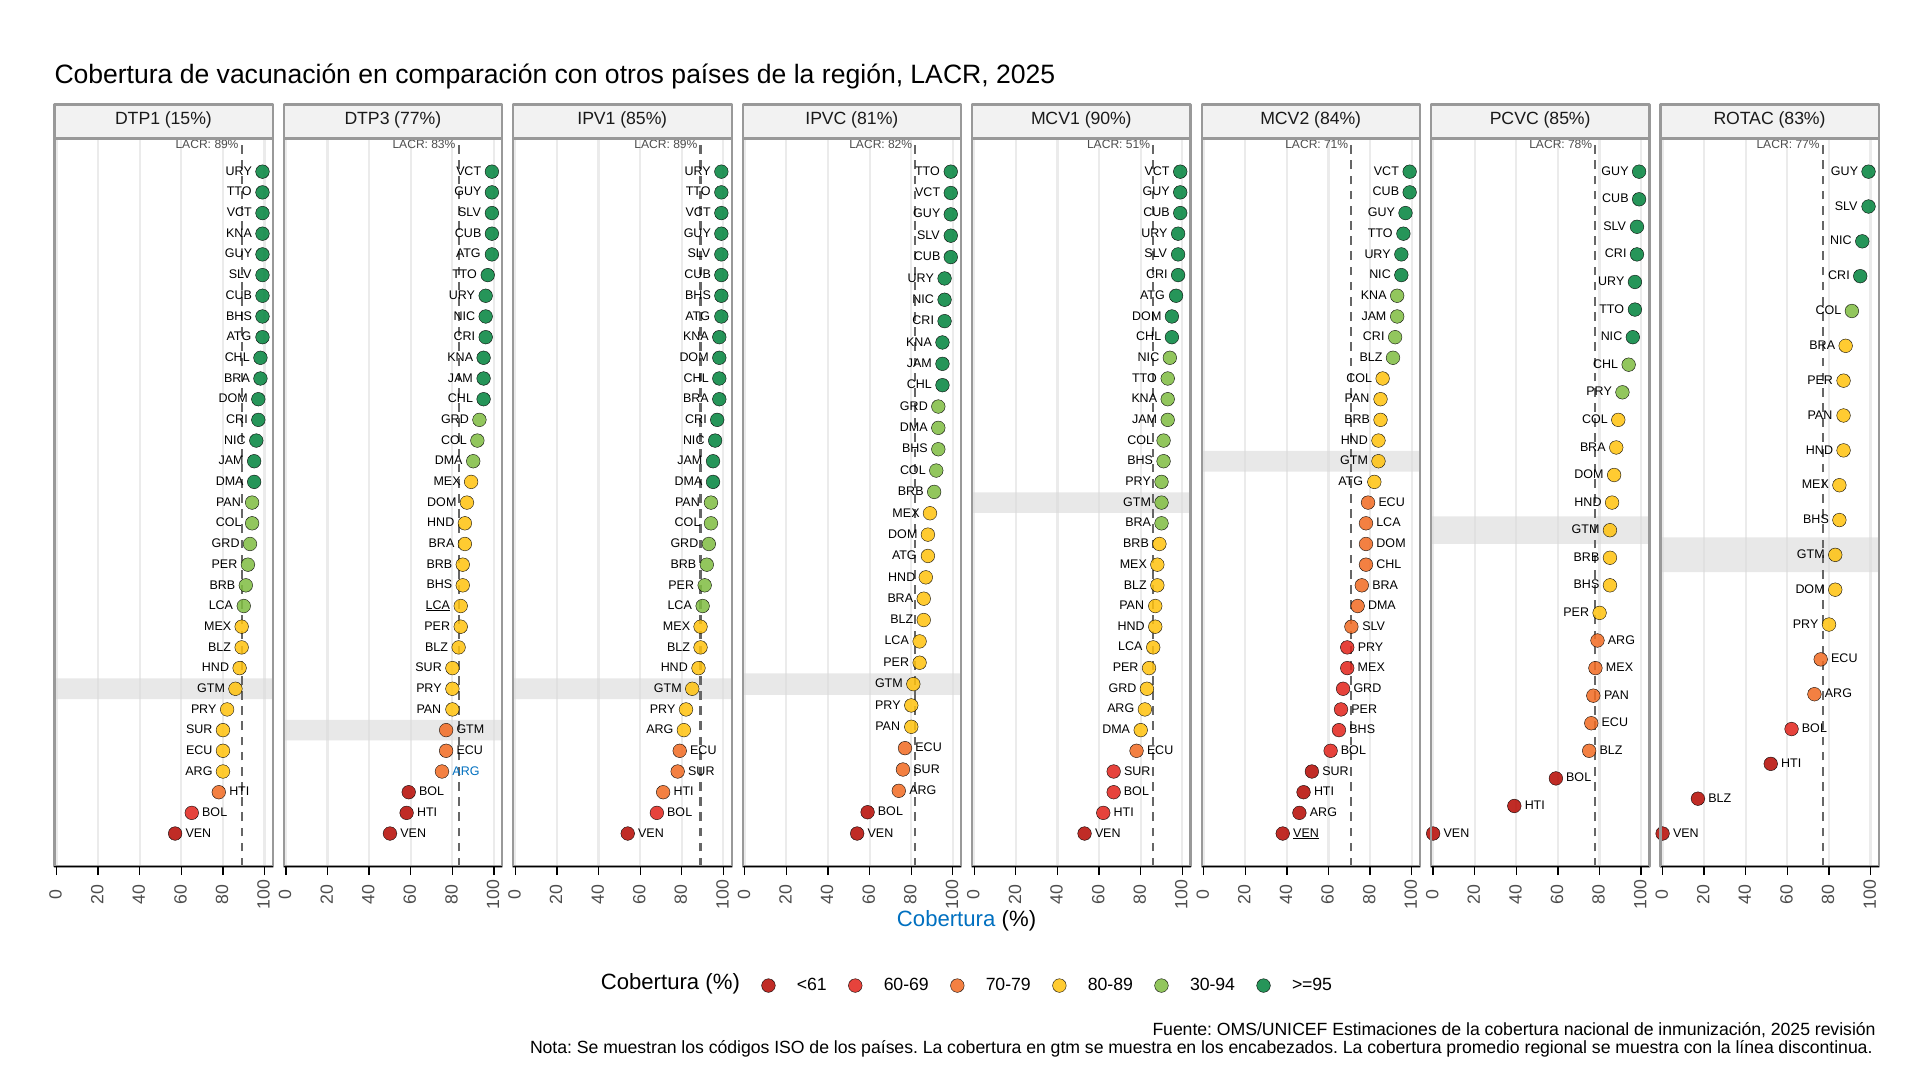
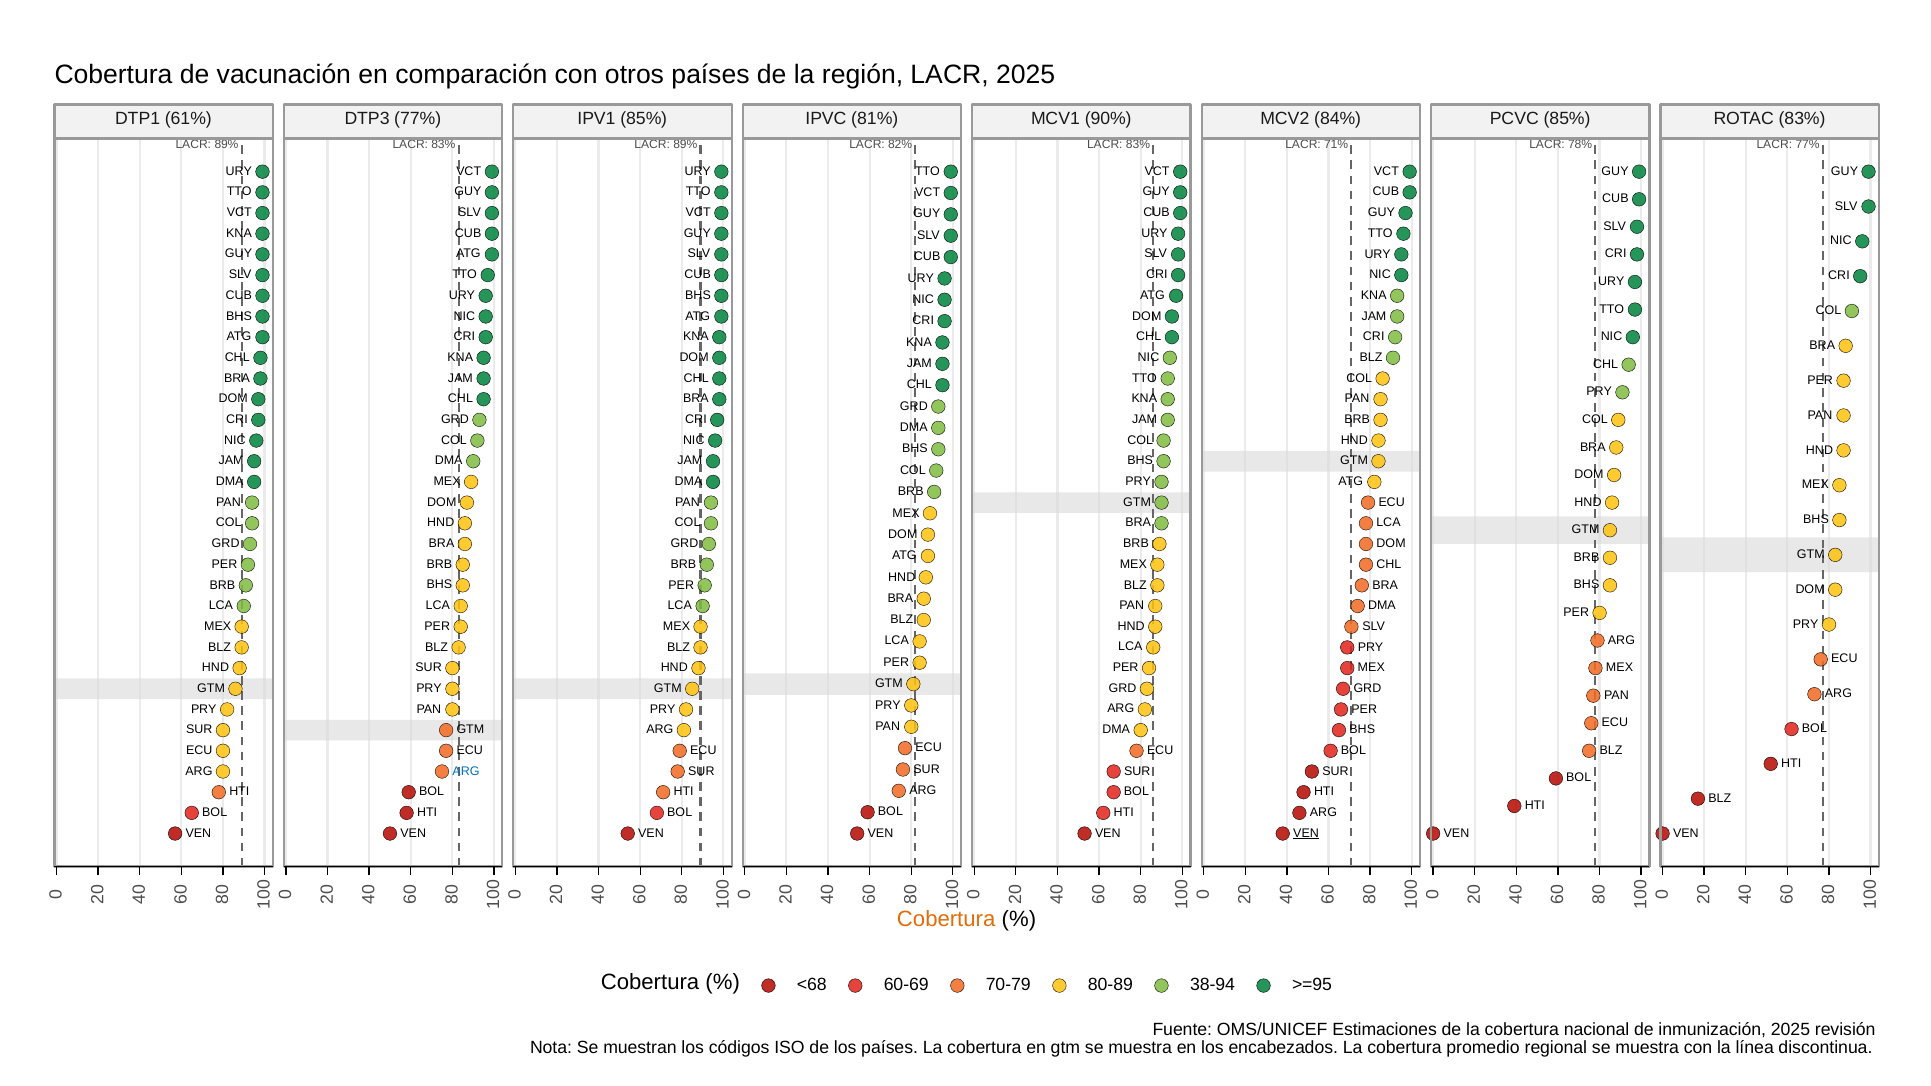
15%: 15% -> 61% (188, 119)
51%: 51% -> 83% (1138, 145)
LCA underline: present -> none (438, 606)
Cobertura colour: blue -> orange (946, 920)
<61: <61 -> <68 (812, 985)
30-94: 30-94 -> 38-94 (1213, 985)
